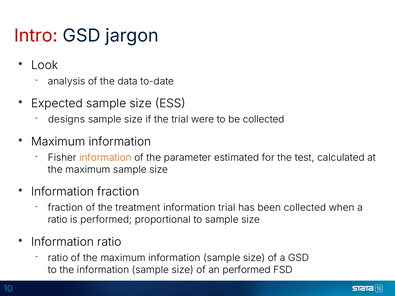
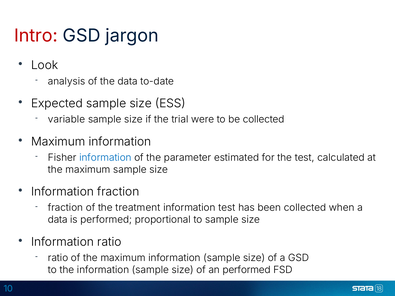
designs: designs -> variable (67, 120)
information colour: orange -> blue (105, 158)
information trial: trial -> test (227, 208)
ratio: ratio -> data (58, 220)
